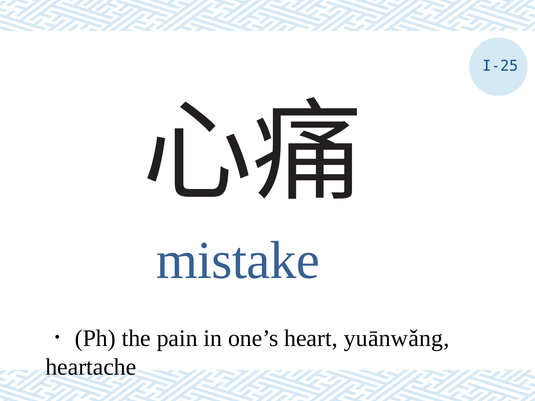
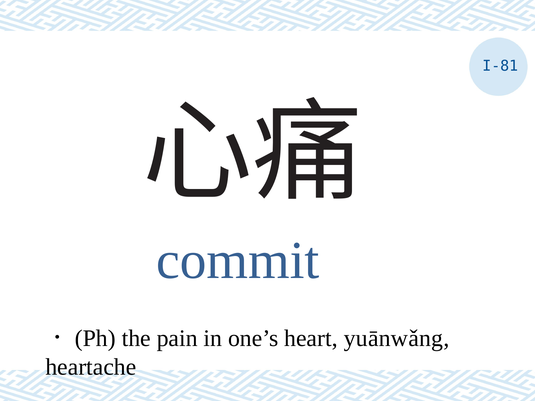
I-25: I-25 -> I-81 (500, 66)
mistake: mistake -> commit (238, 261)
